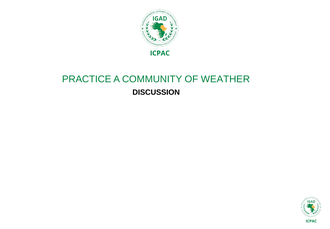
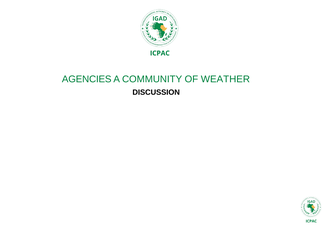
PRACTICE: PRACTICE -> AGENCIES (87, 79)
